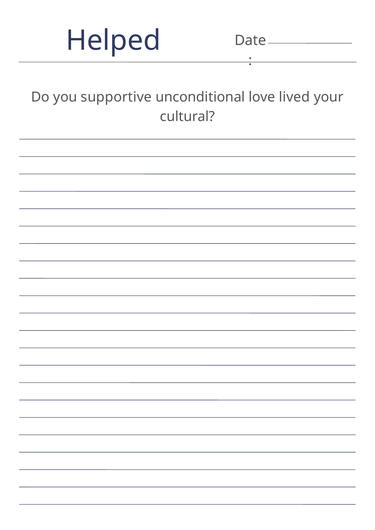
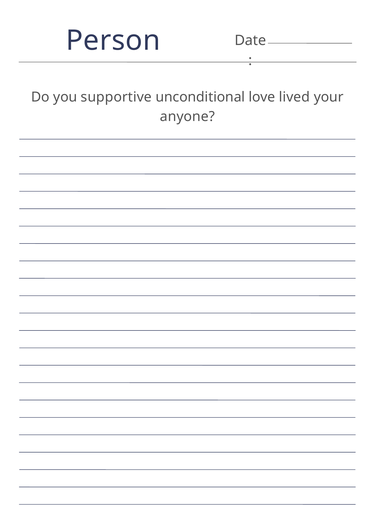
Helped: Helped -> Person (113, 41)
cultural: cultural -> anyone (187, 117)
